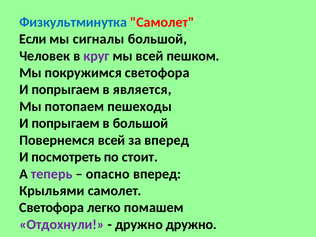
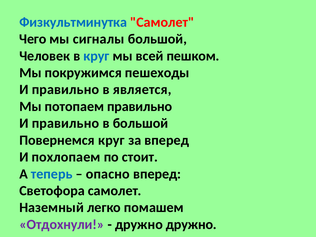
Если: Если -> Чего (33, 39)
круг colour: purple -> blue (96, 56)
покружимся светофора: светофора -> пешеходы (157, 73)
попрыгаем: попрыгаем -> правильно (65, 90)
потопаем пешеходы: пешеходы -> правильно (140, 106)
попрыгаем: попрыгаем -> правильно (65, 123)
Повернемся всей: всей -> круг (111, 140)
посмотреть: посмотреть -> похлопаем (66, 157)
теперь colour: purple -> blue (52, 174)
Крыльями: Крыльями -> Светофора (52, 191)
Светофора: Светофора -> Наземный (52, 208)
